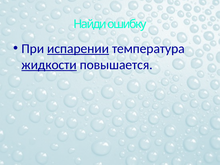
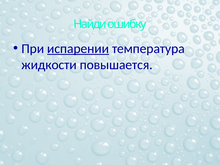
жидкости underline: present -> none (49, 65)
